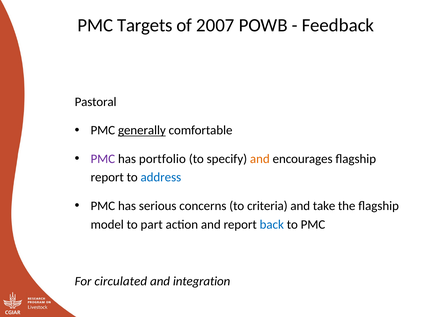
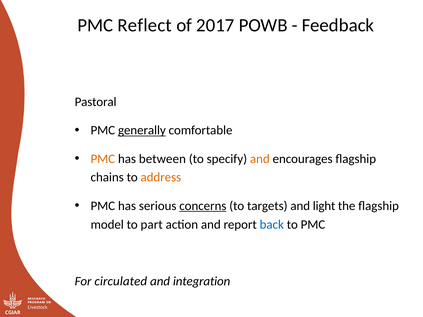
Targets: Targets -> Reflect (145, 25)
2007: 2007 -> 2017 (215, 25)
PMC colour: purple -> orange (103, 159)
portfolio: portfolio -> between (162, 159)
report: report -> chains (107, 178)
address colour: blue -> orange (161, 178)
concerns underline: none -> present (203, 206)
criteria: criteria -> targets (267, 206)
take: take -> light (324, 206)
